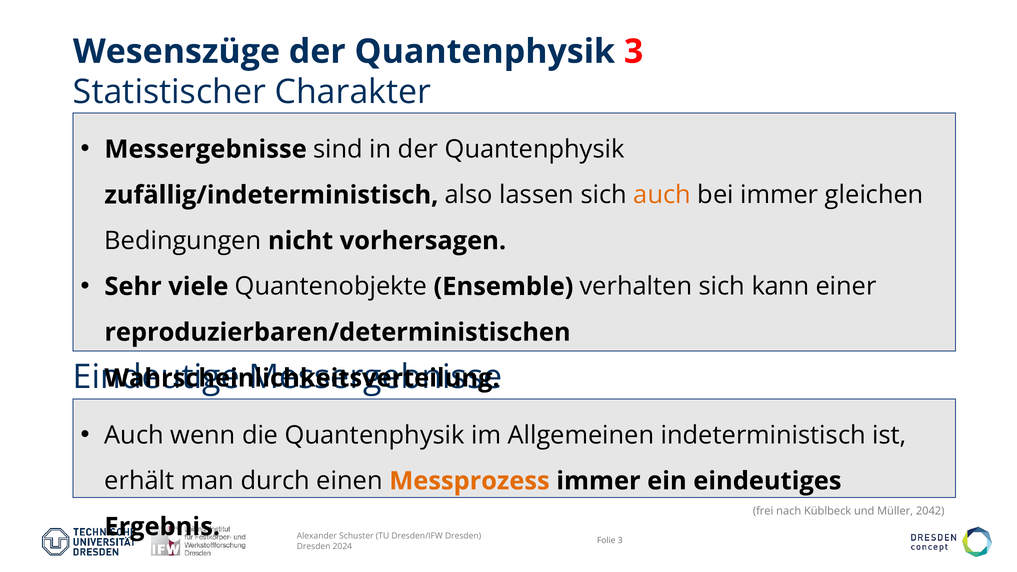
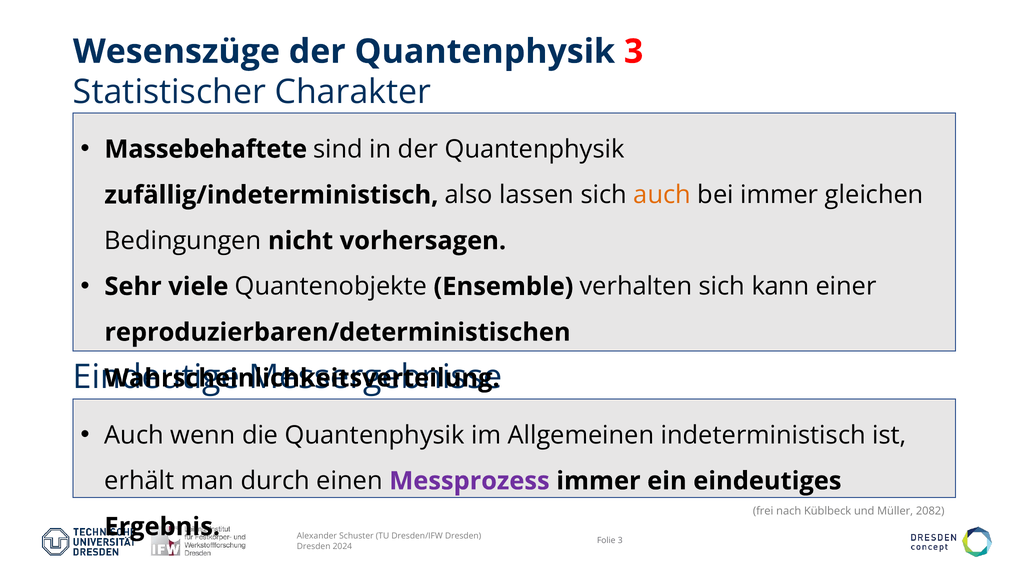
Messergebnisse: Messergebnisse -> Massebehaftete (206, 149)
Messprozess colour: orange -> purple (469, 481)
2042: 2042 -> 2082 (930, 511)
